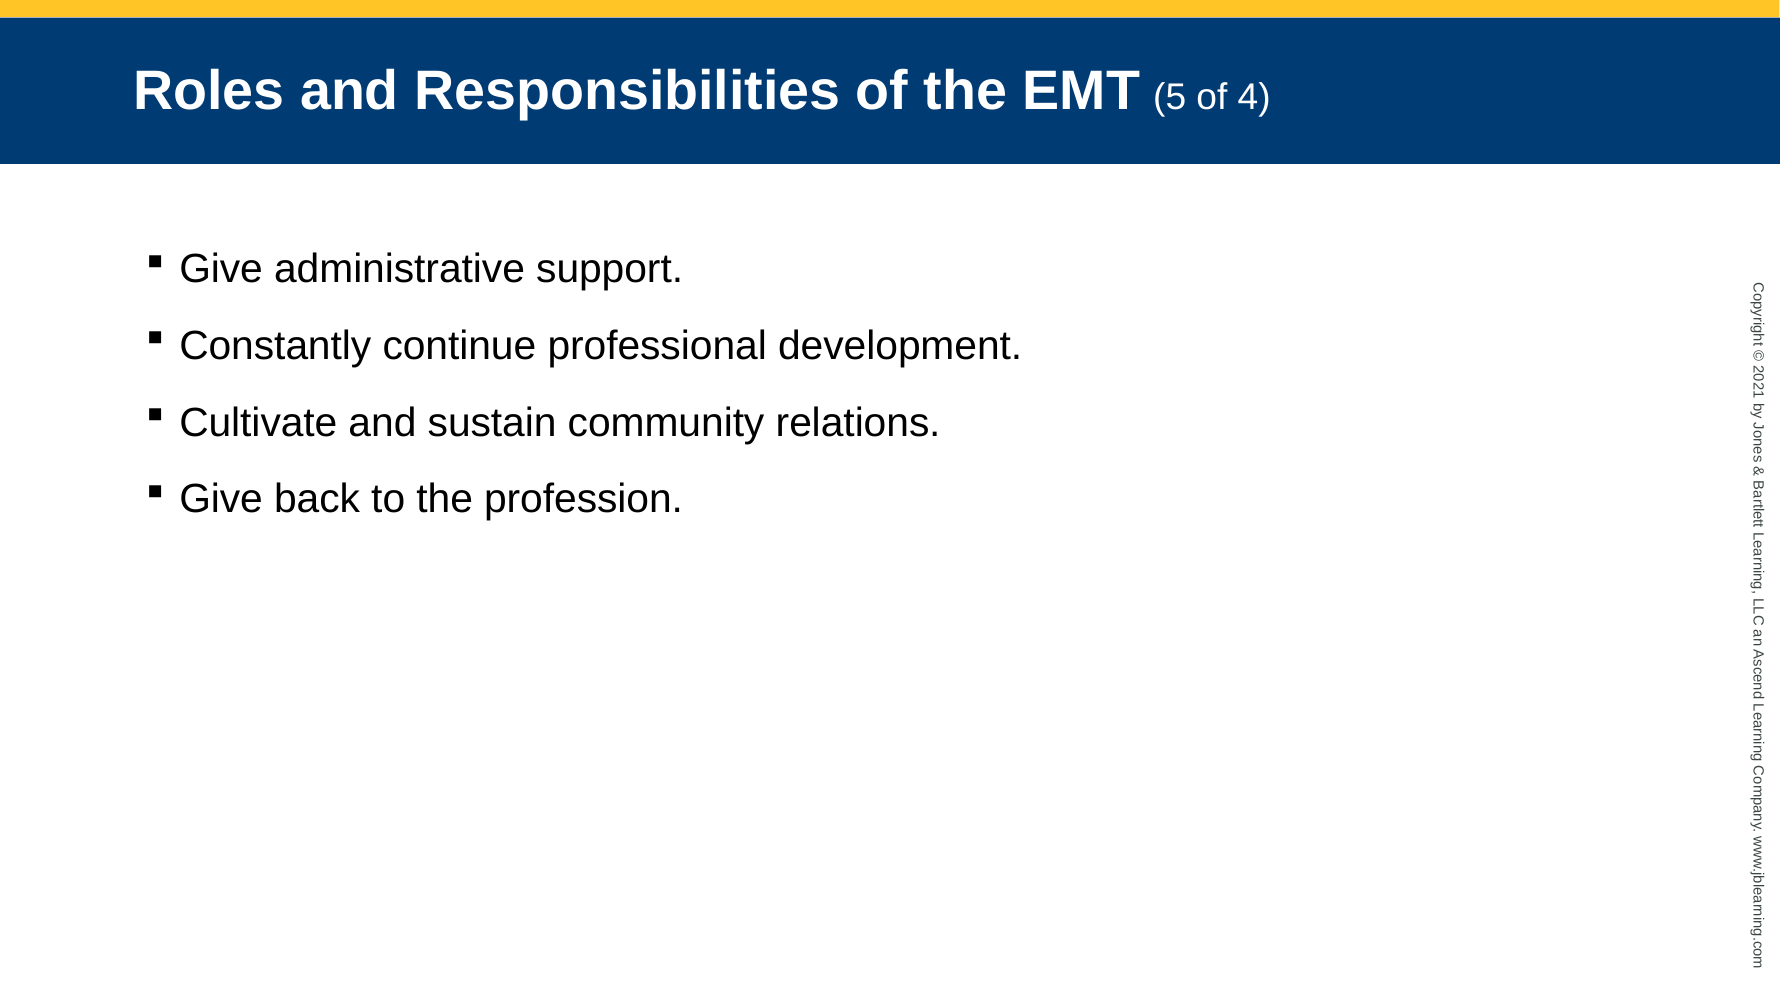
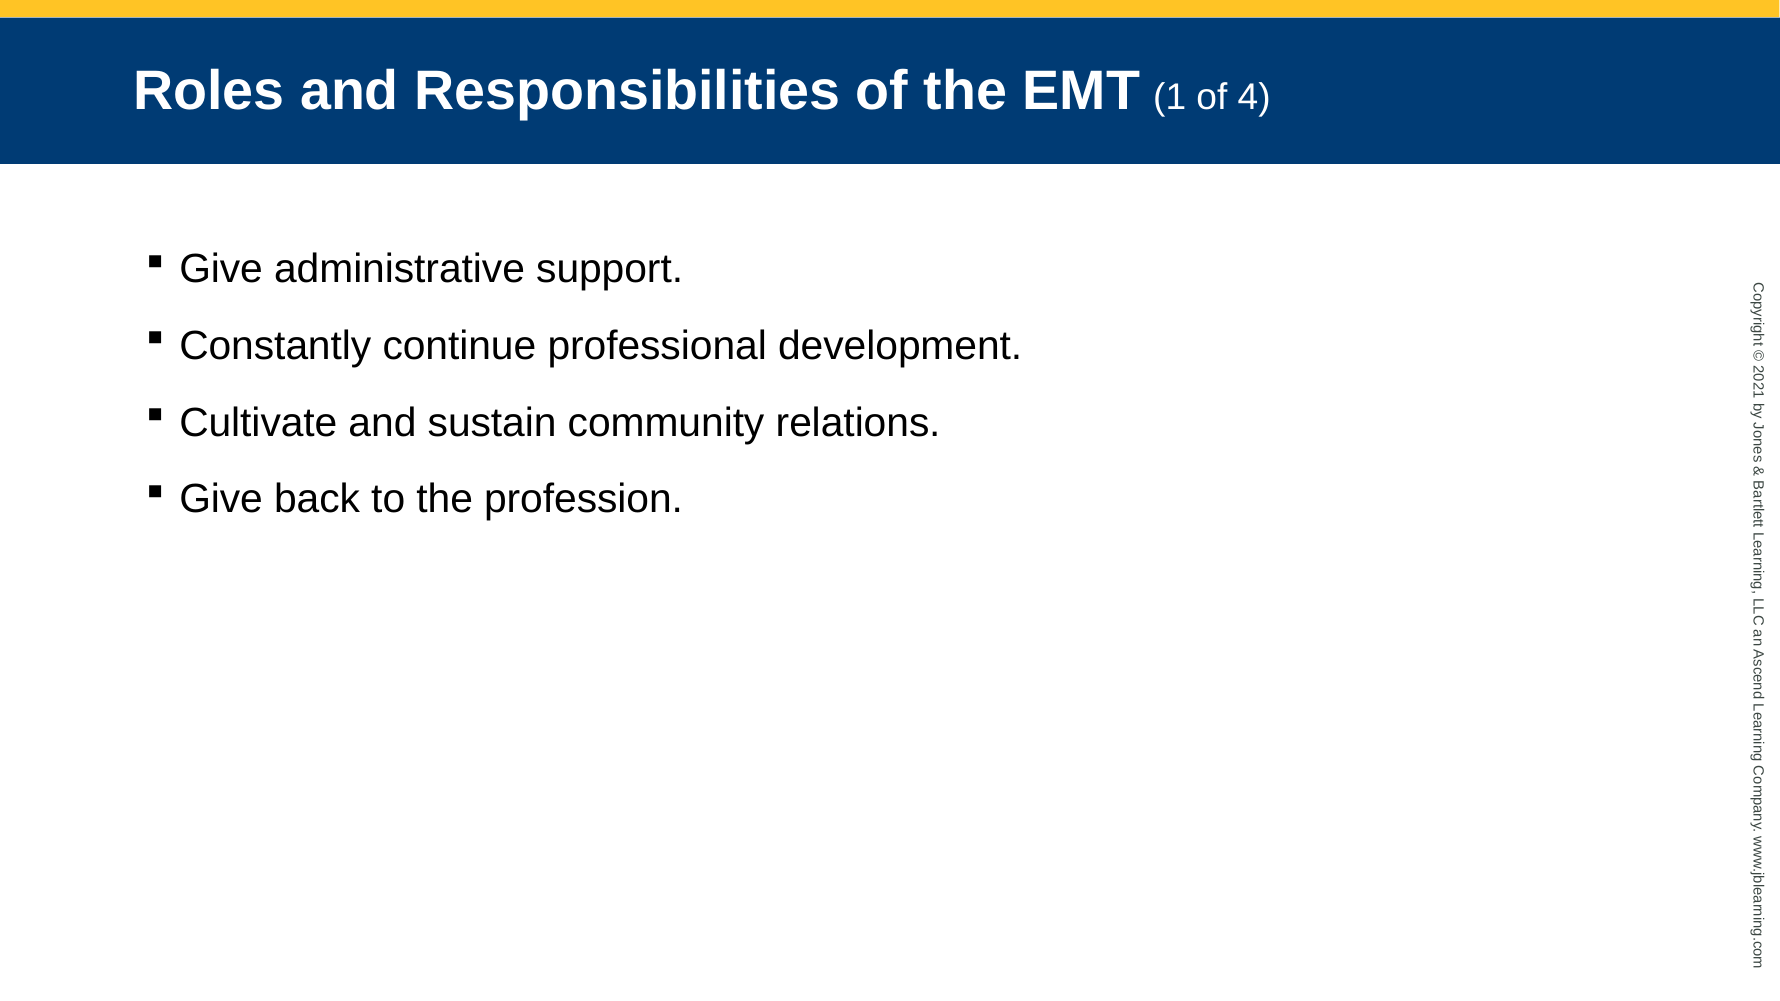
EMT 5: 5 -> 1 (1170, 98)
